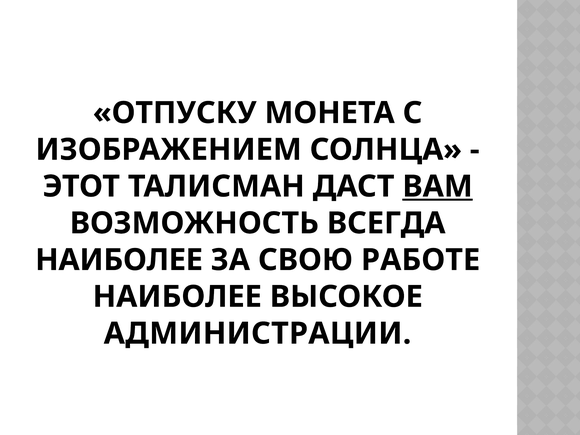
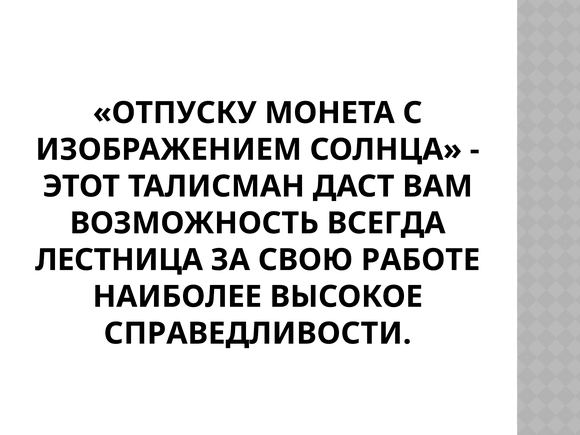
ВАМ underline: present -> none (438, 186)
НАИБОЛЕЕ: НАИБОЛЕЕ -> ЛЕСТНИЦА (119, 260)
АДМИНИСТРАЦИИ: АДМИНИСТРАЦИИ -> СПРАВЕДЛИВОСТИ (258, 333)
